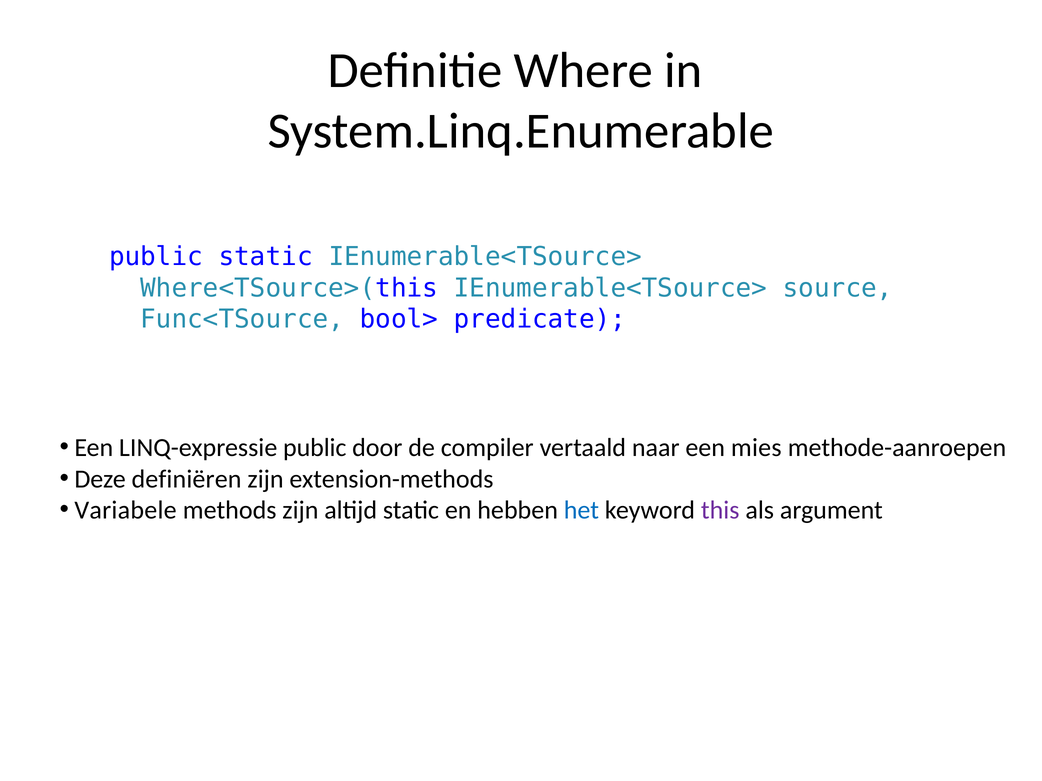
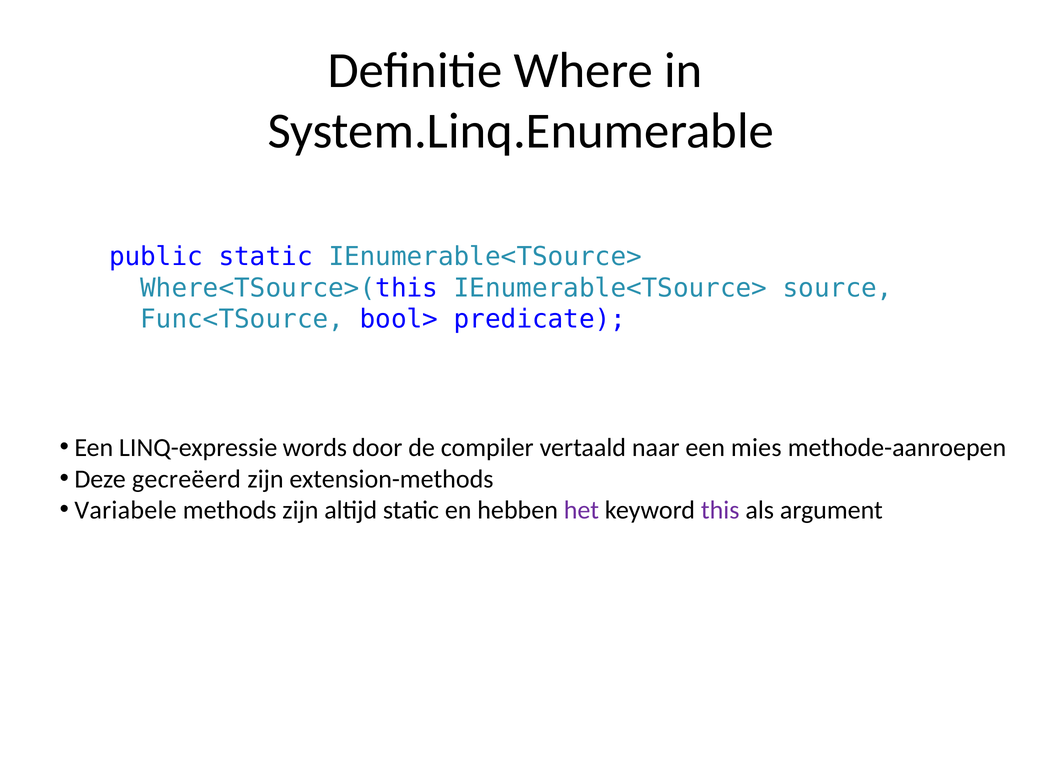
LINQ-expressie public: public -> words (315, 448)
definiëren: definiëren -> gecreëerd (186, 479)
het colour: blue -> purple (581, 511)
